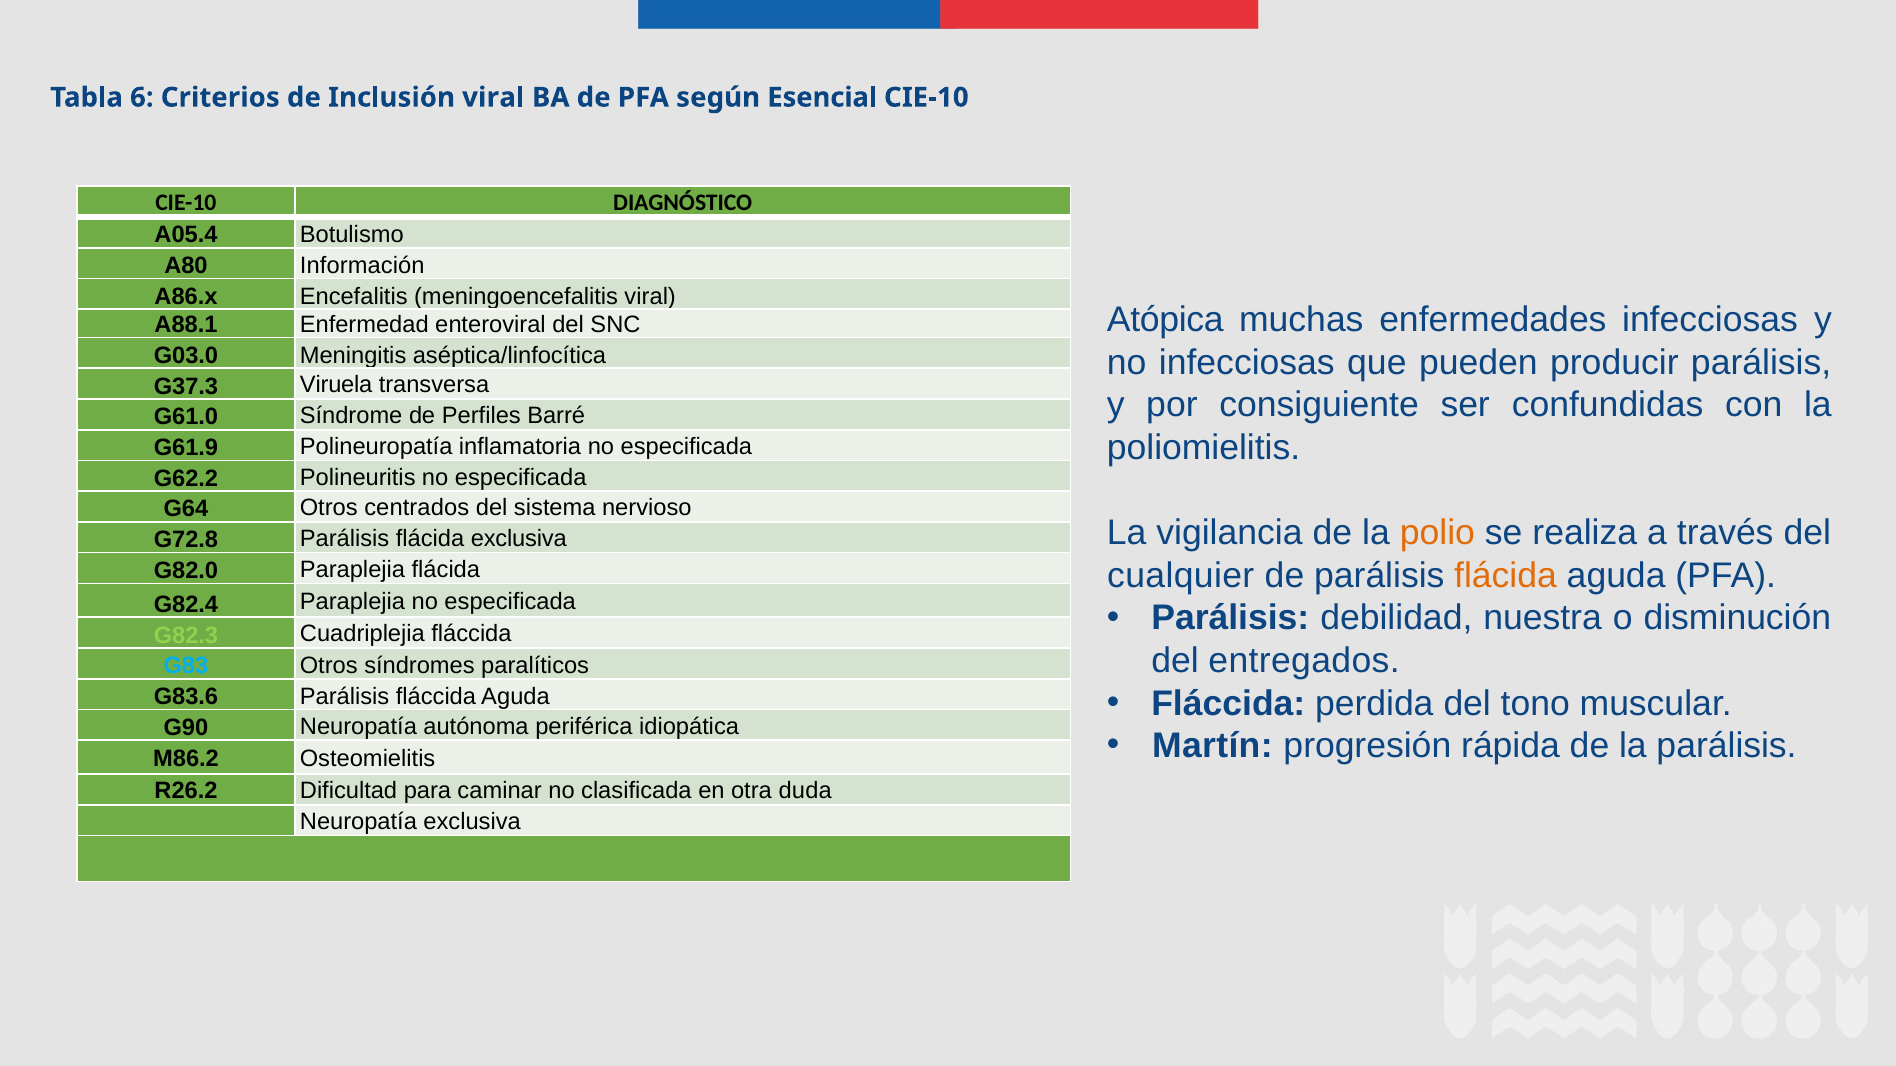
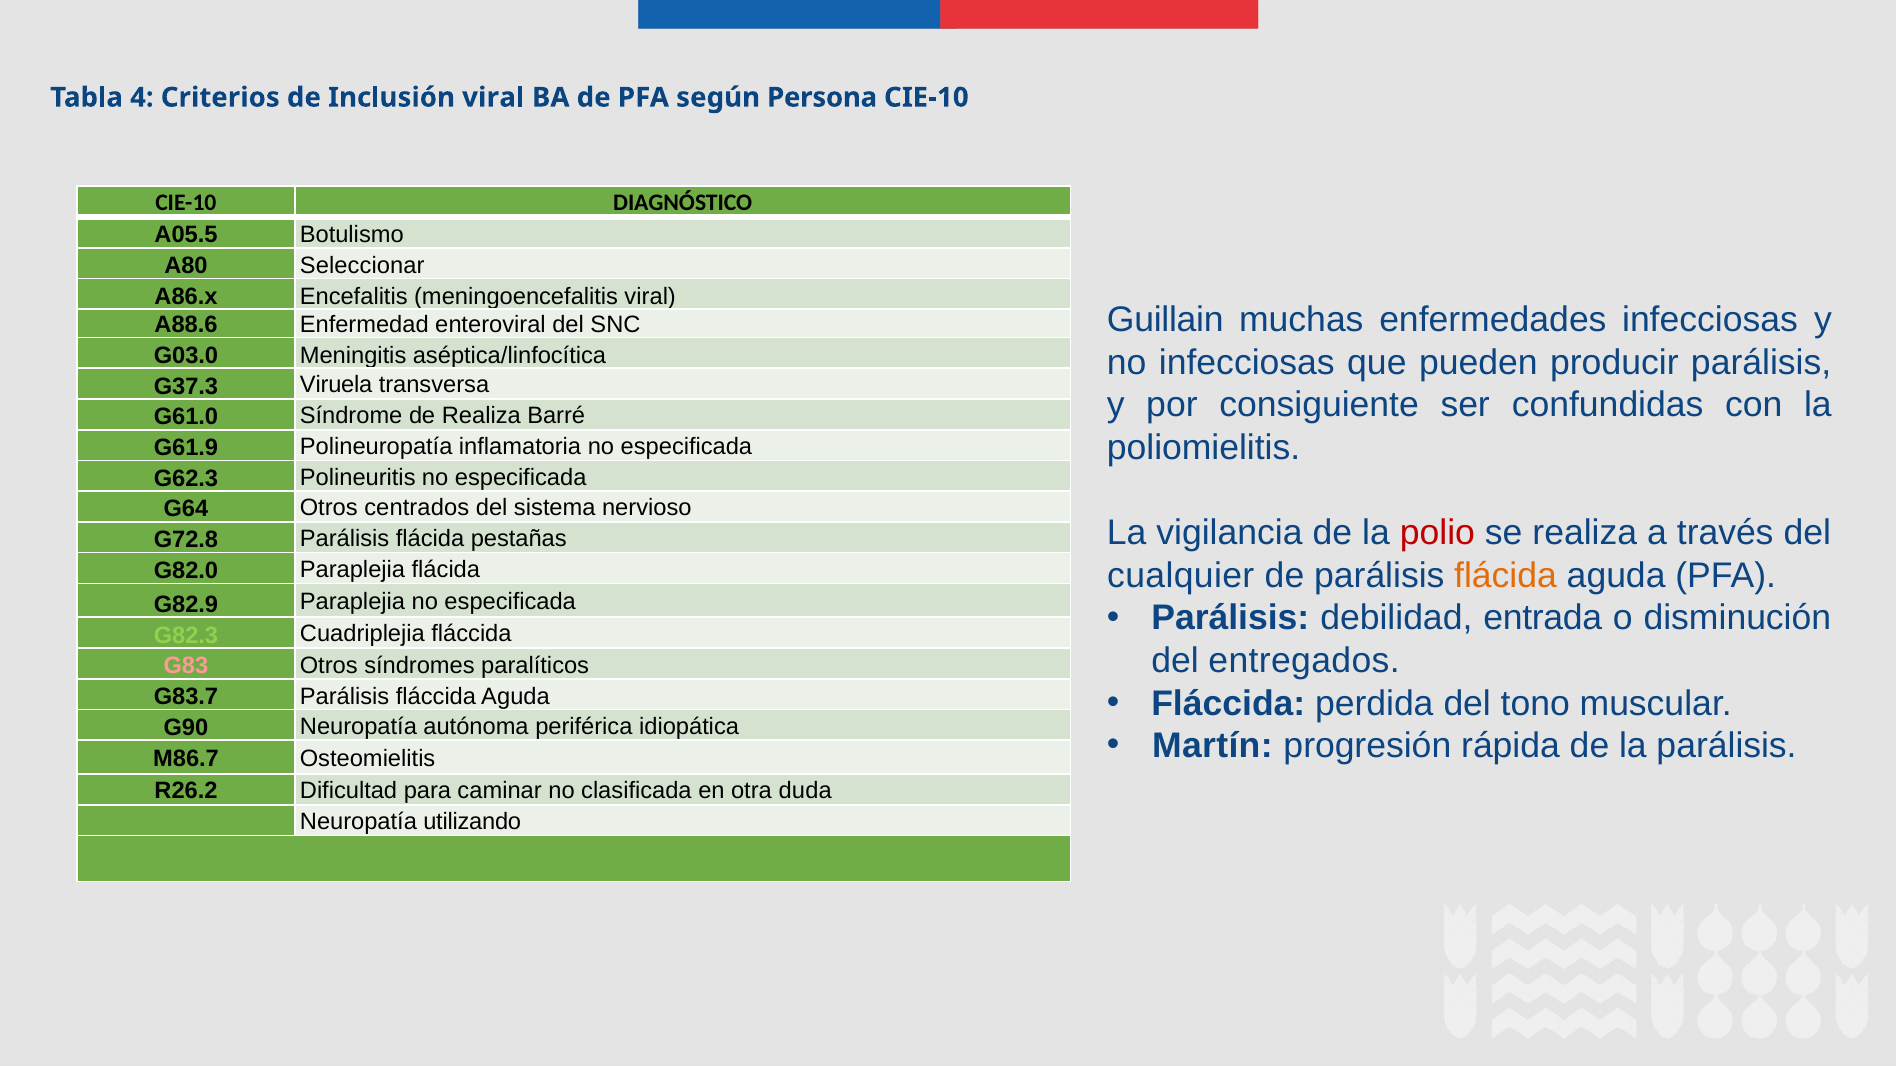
6: 6 -> 4 (142, 98)
Esencial: Esencial -> Persona (822, 98)
A05.4: A05.4 -> A05.5 (186, 235)
Información: Información -> Seleccionar (362, 266)
Atópica: Atópica -> Guillain (1165, 320)
A88.1: A88.1 -> A88.6 (186, 325)
de Perfiles: Perfiles -> Realiza (481, 416)
G62.2: G62.2 -> G62.3 (186, 479)
polio colour: orange -> red (1437, 533)
flácida exclusiva: exclusiva -> pestañas (519, 539)
G82.4: G82.4 -> G82.9 (186, 605)
nuestra: nuestra -> entrada (1543, 619)
G83 colour: light blue -> pink (186, 666)
G83.6: G83.6 -> G83.7 (186, 697)
M86.2: M86.2 -> M86.7 (186, 759)
Neuropatía exclusiva: exclusiva -> utilizando (472, 822)
